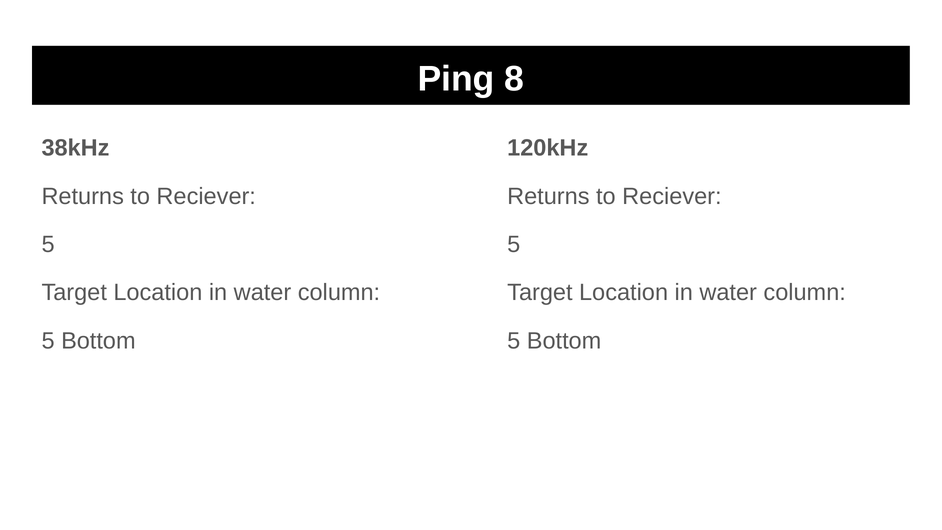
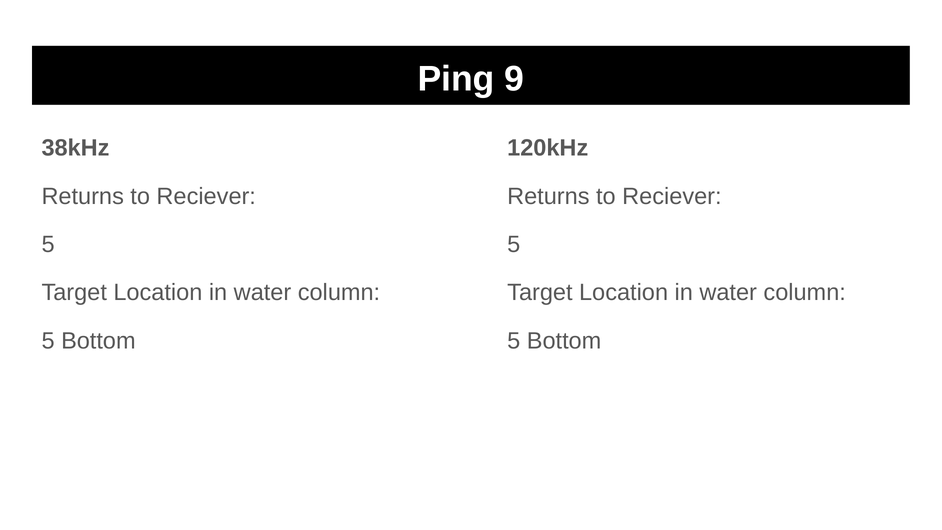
8: 8 -> 9 (514, 79)
